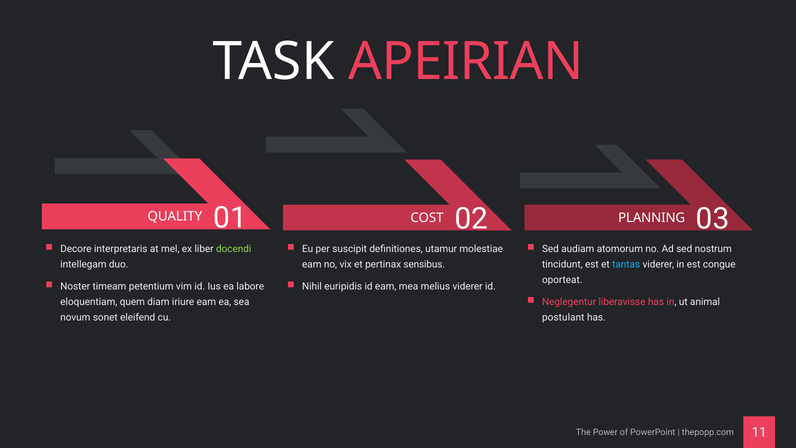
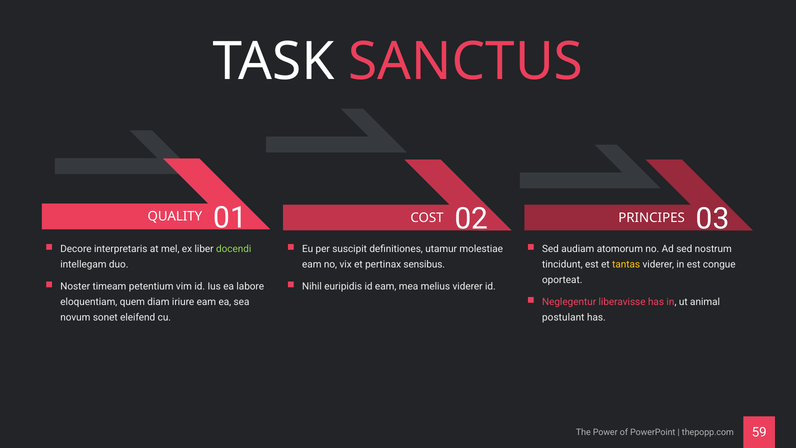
APEIRIAN: APEIRIAN -> SANCTUS (466, 62)
PLANNING: PLANNING -> PRINCIPES (652, 218)
tantas colour: light blue -> yellow (626, 264)
11: 11 -> 59 (759, 432)
